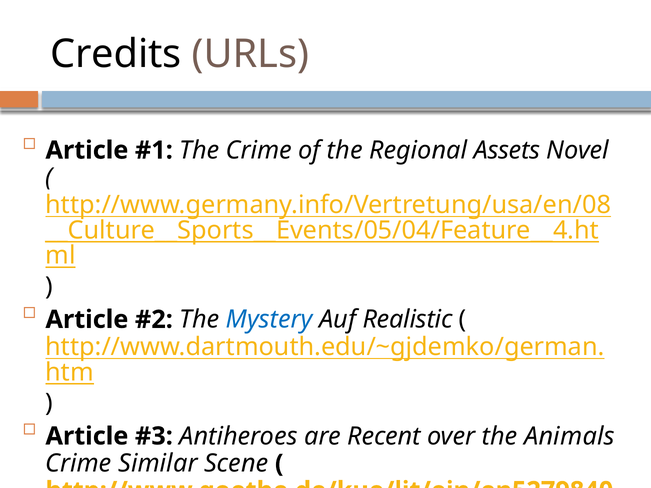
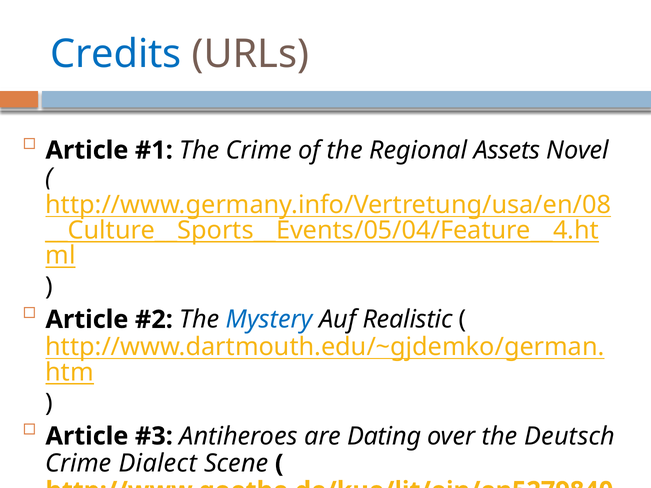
Credits colour: black -> blue (116, 54)
Recent: Recent -> Dating (384, 436)
Animals: Animals -> Deutsch (570, 436)
Similar: Similar -> Dialect (158, 464)
